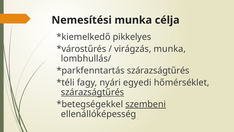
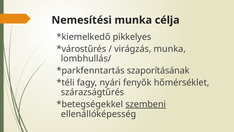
szárazságtűrés: szárazságtűrés -> szaporításának (158, 70)
egyedi: egyedi -> fenyők (137, 82)
szárazságtűrés underline: present -> none (93, 92)
